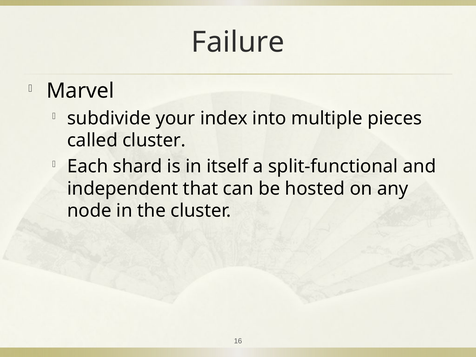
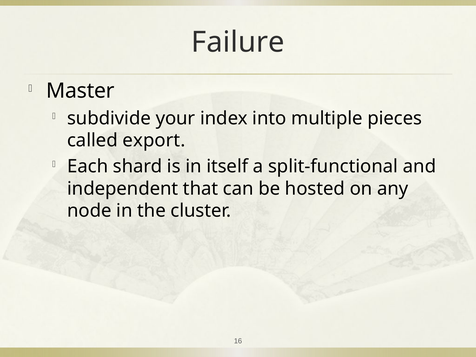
Marvel: Marvel -> Master (80, 91)
called cluster: cluster -> export (154, 140)
